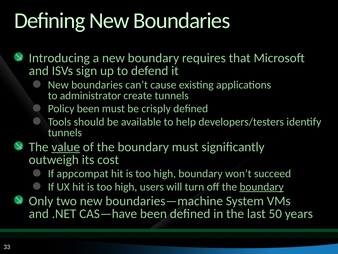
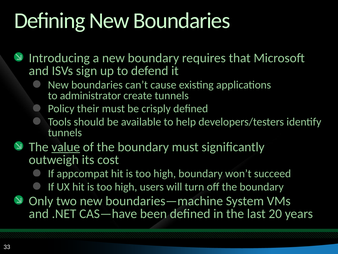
Policy been: been -> their (88, 109)
boundary underline: present -> none (262, 186)
50: 50 -> 20 (275, 213)
